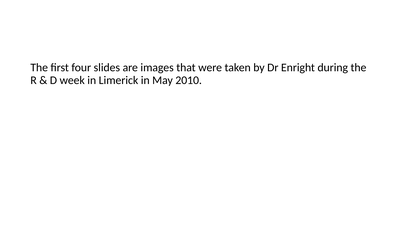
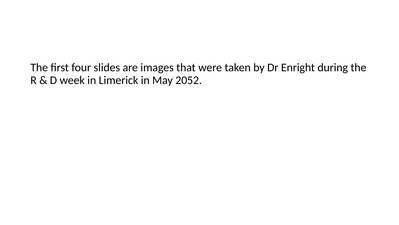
2010: 2010 -> 2052 (189, 80)
